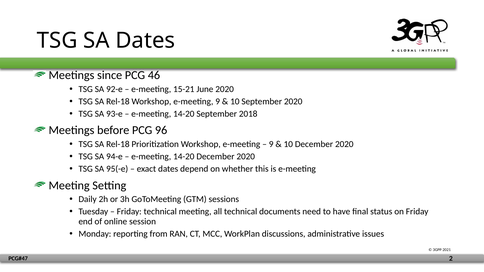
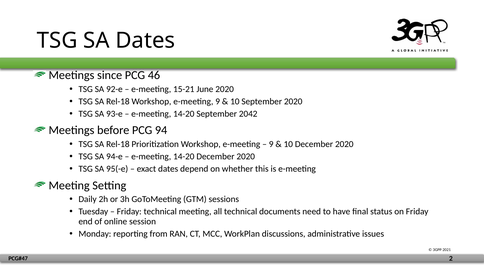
2018: 2018 -> 2042 (248, 114)
96: 96 -> 94 (161, 130)
